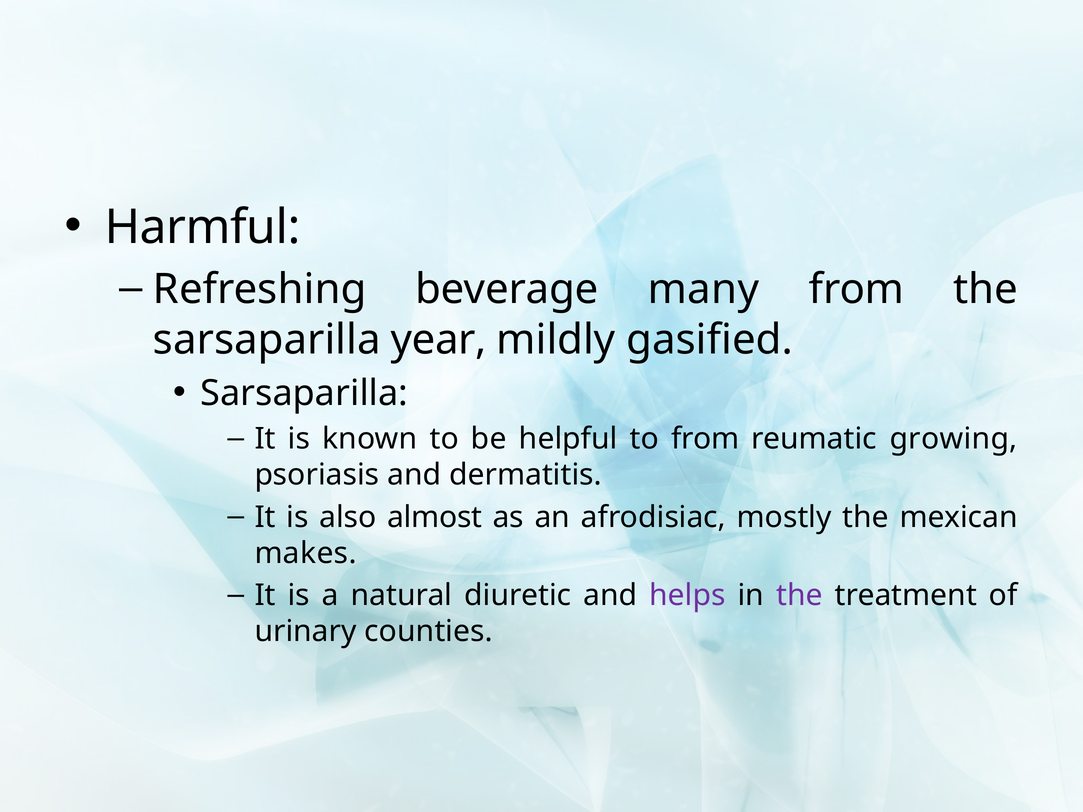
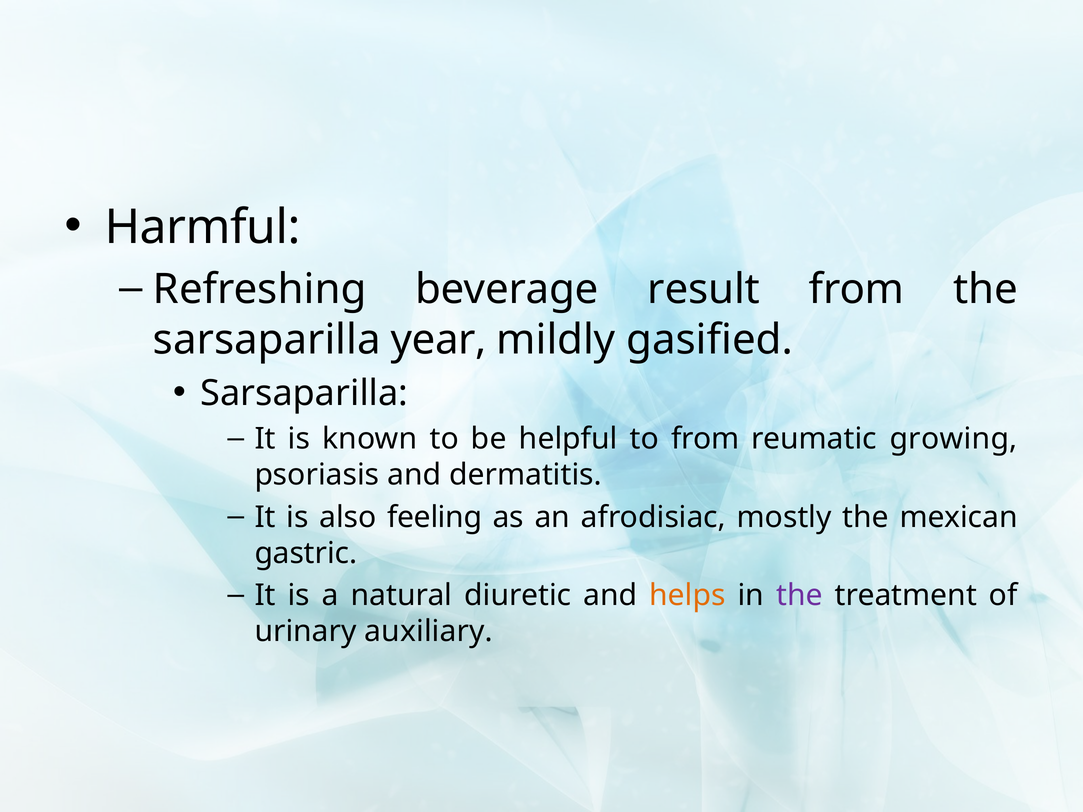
many: many -> result (704, 289)
almost: almost -> feeling (435, 517)
makes: makes -> gastric (306, 553)
helps colour: purple -> orange (687, 595)
counties: counties -> auxiliary (429, 632)
